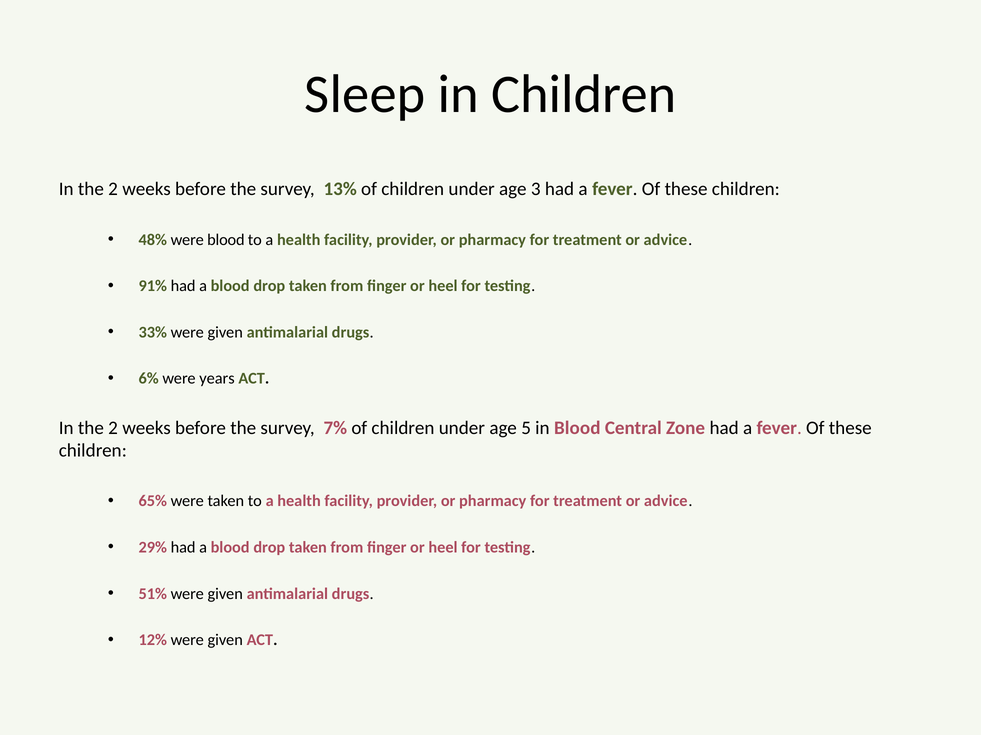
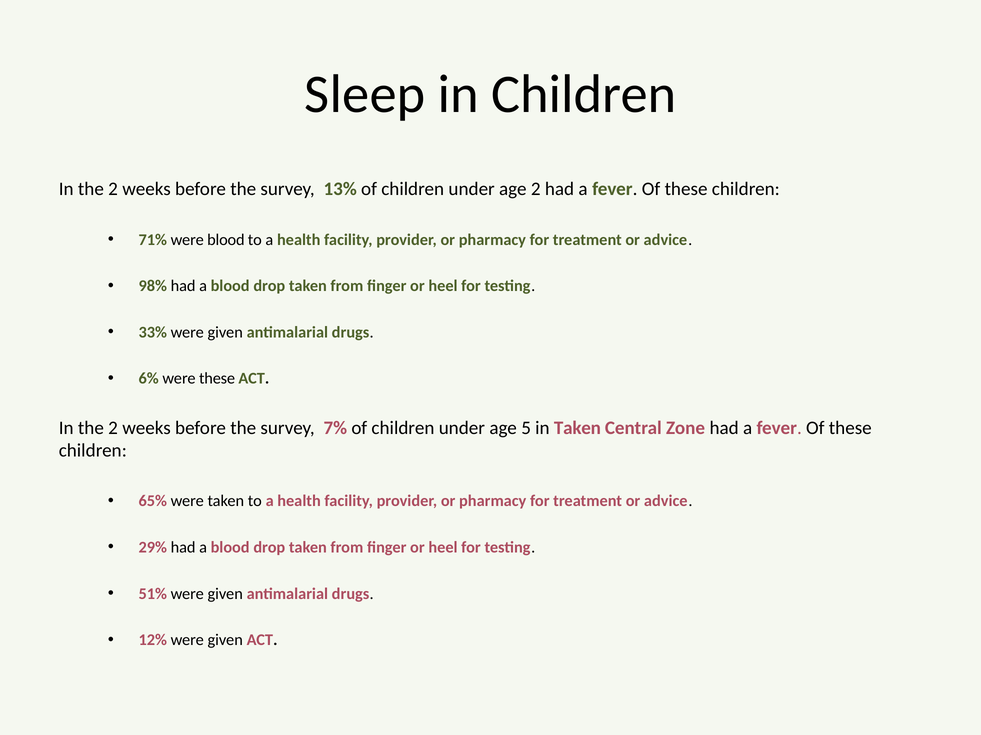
age 3: 3 -> 2 (536, 189)
48%: 48% -> 71% (153, 240)
91%: 91% -> 98% (153, 286)
were years: years -> these (217, 379)
in Blood: Blood -> Taken (577, 428)
